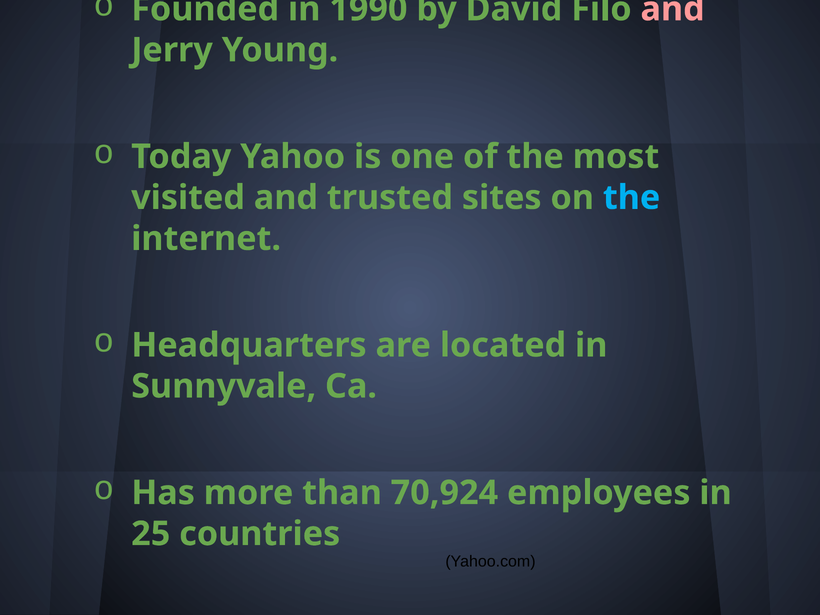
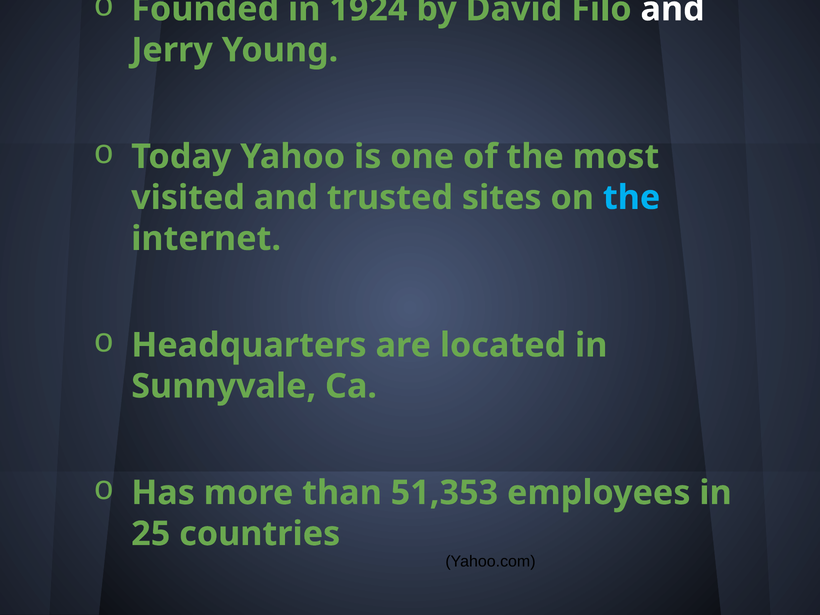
1990: 1990 -> 1924 (368, 9)
and colour: pink -> white (673, 9)
70,924: 70,924 -> 51,353 (444, 493)
